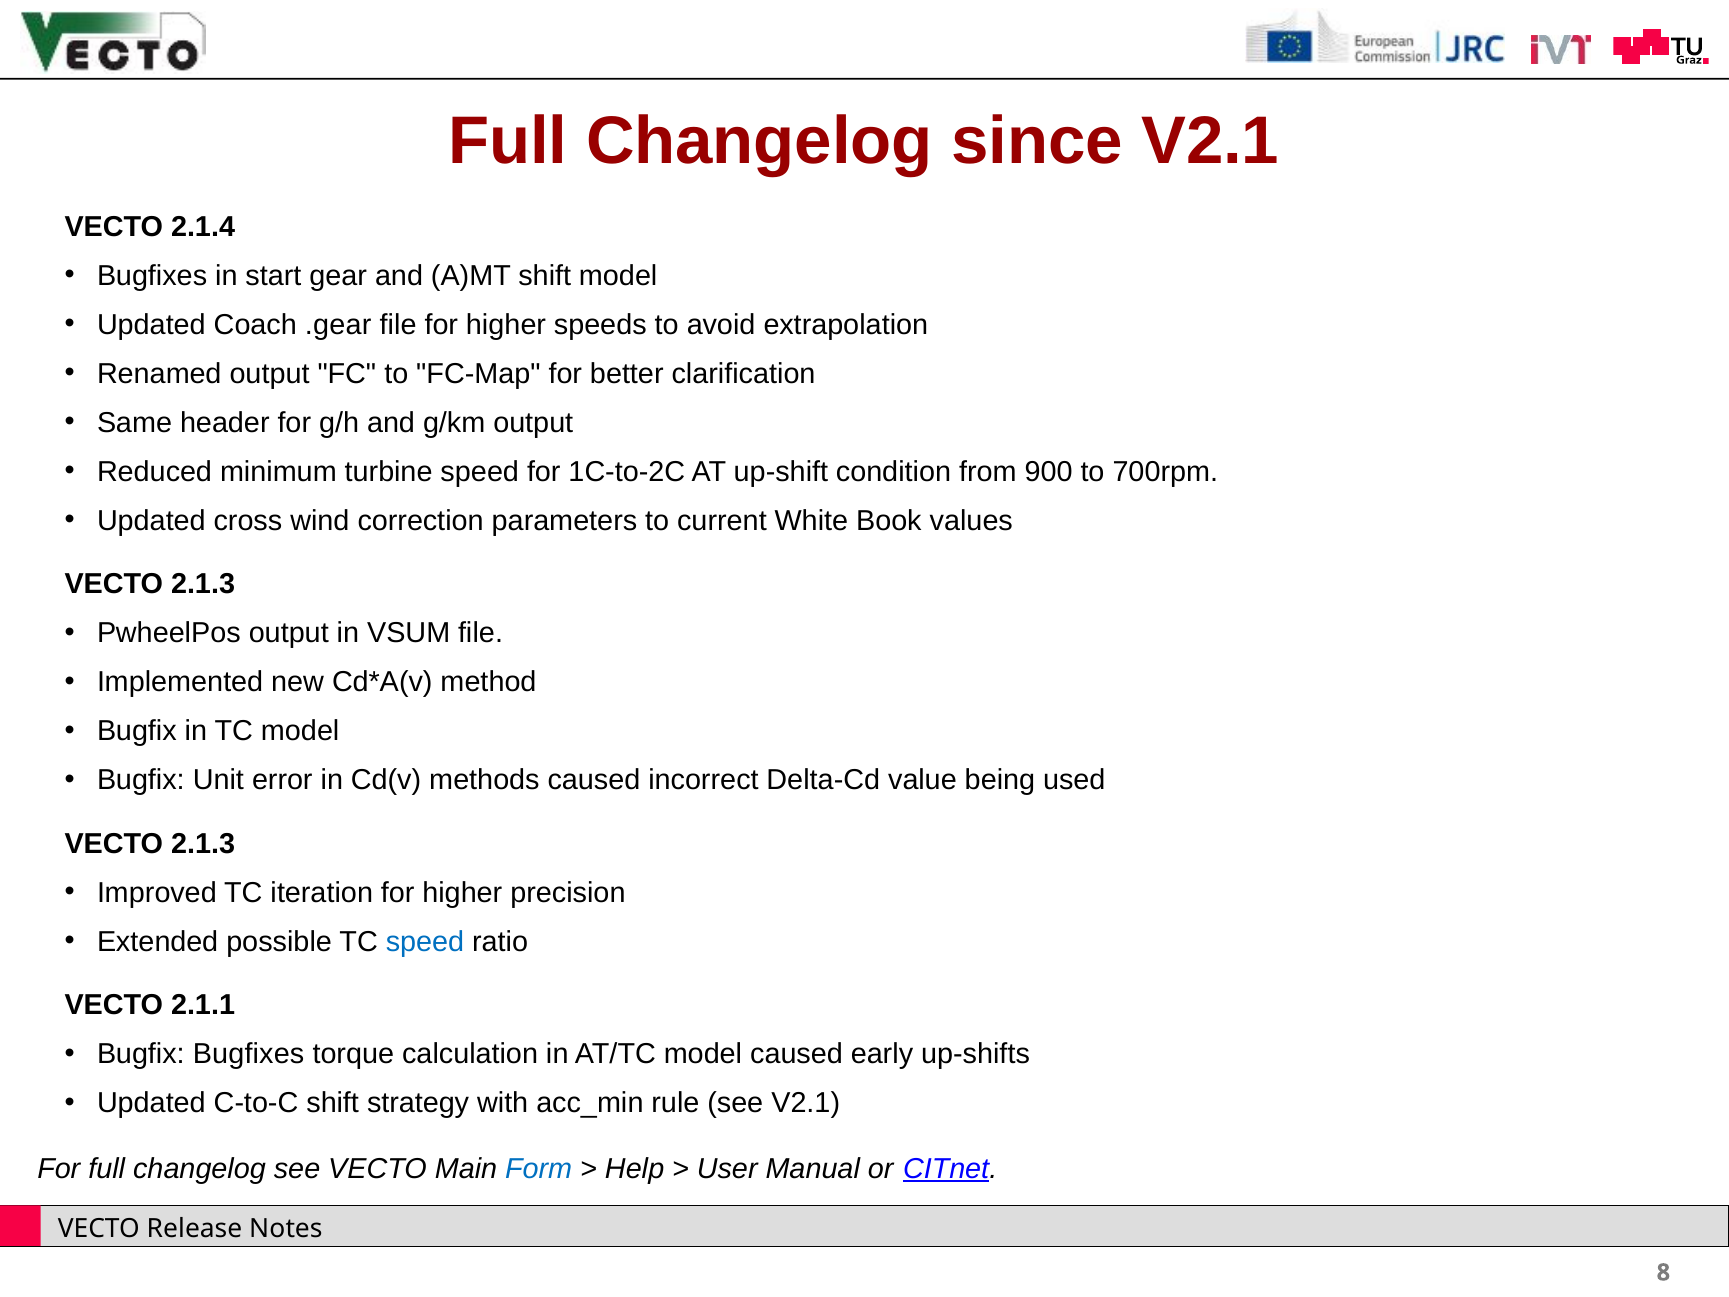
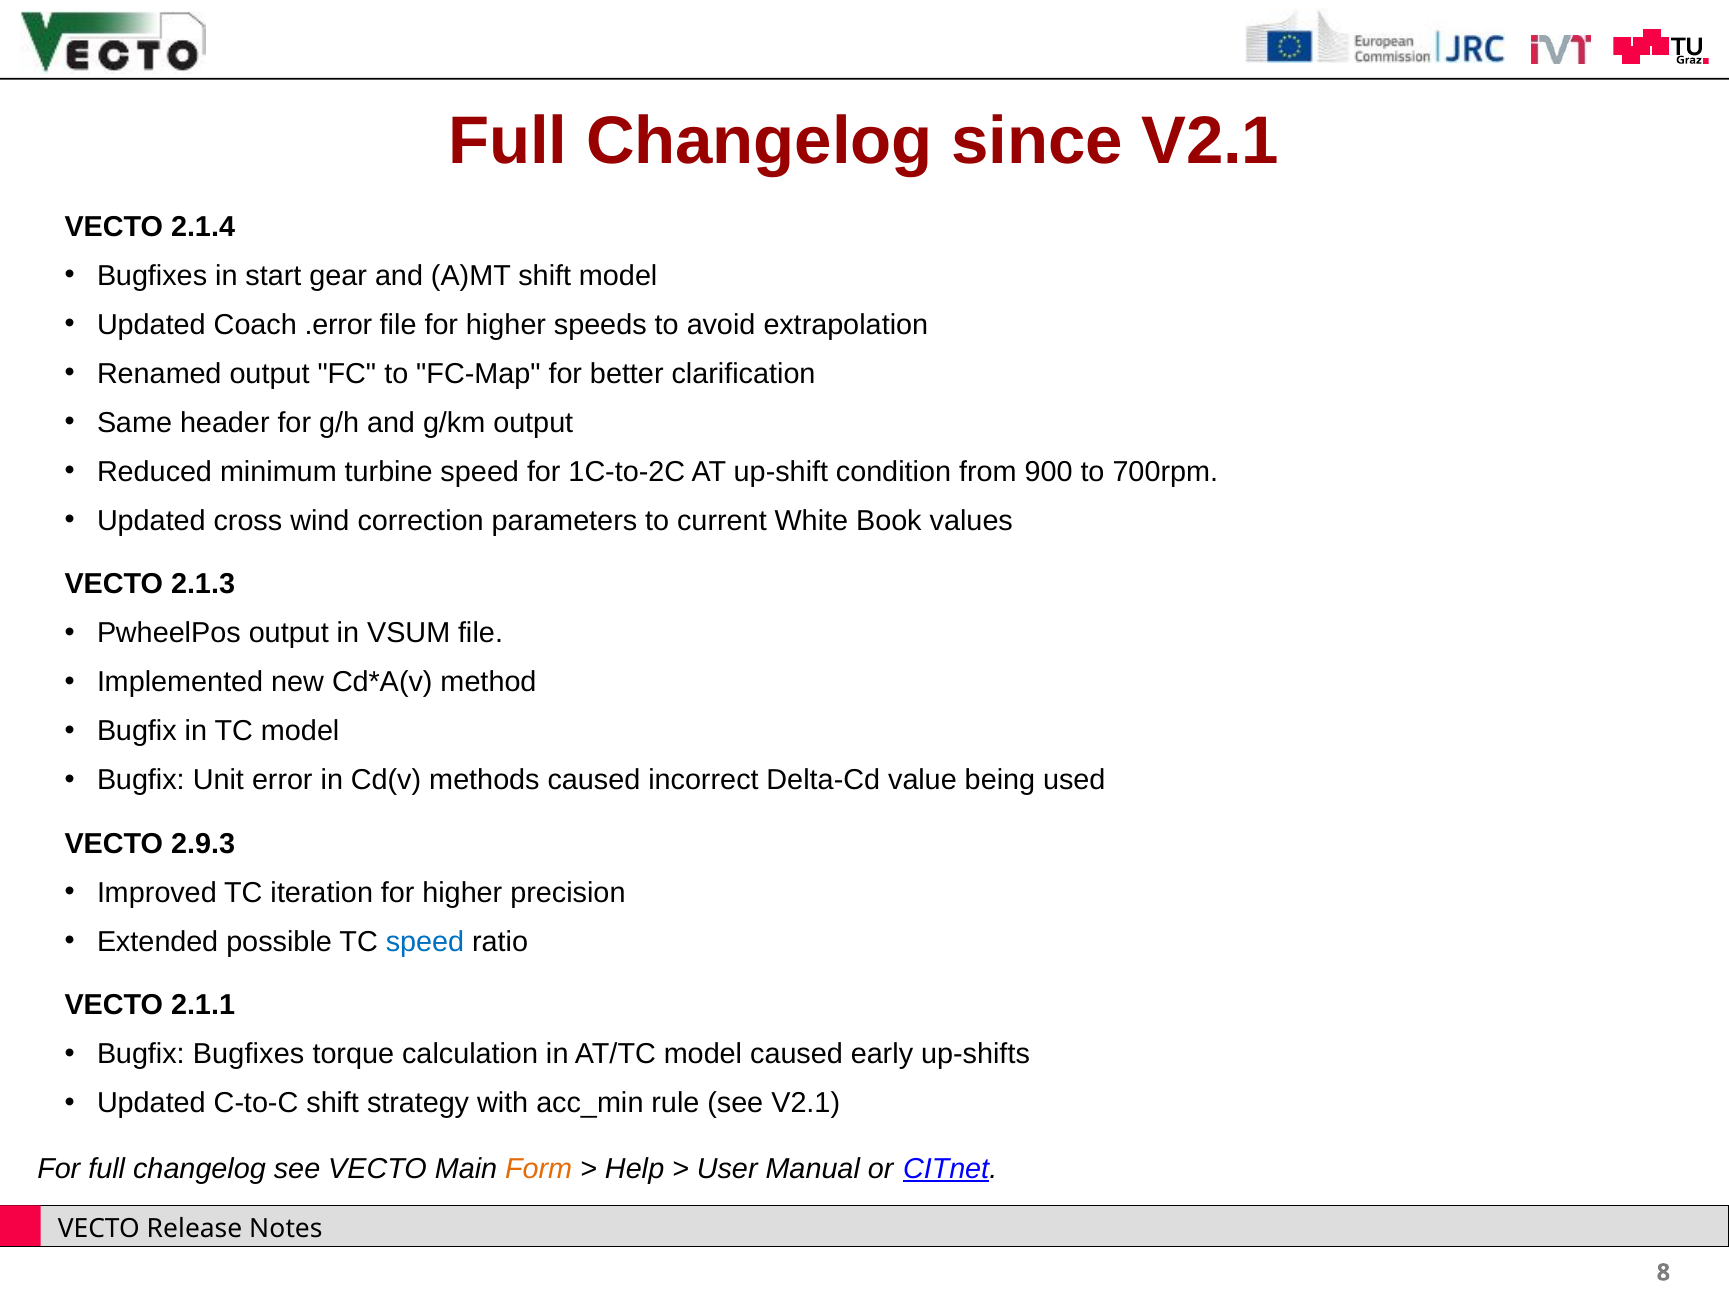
.gear: .gear -> .error (338, 325)
2.1.3: 2.1.3 -> 2.9.3 (203, 844)
Form colour: blue -> orange (539, 1168)
